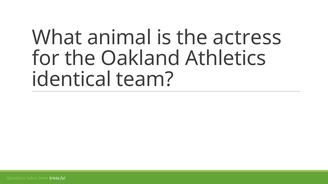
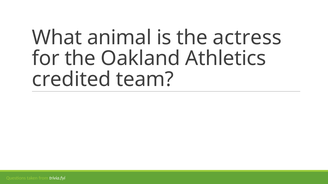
identical: identical -> credited (71, 80)
